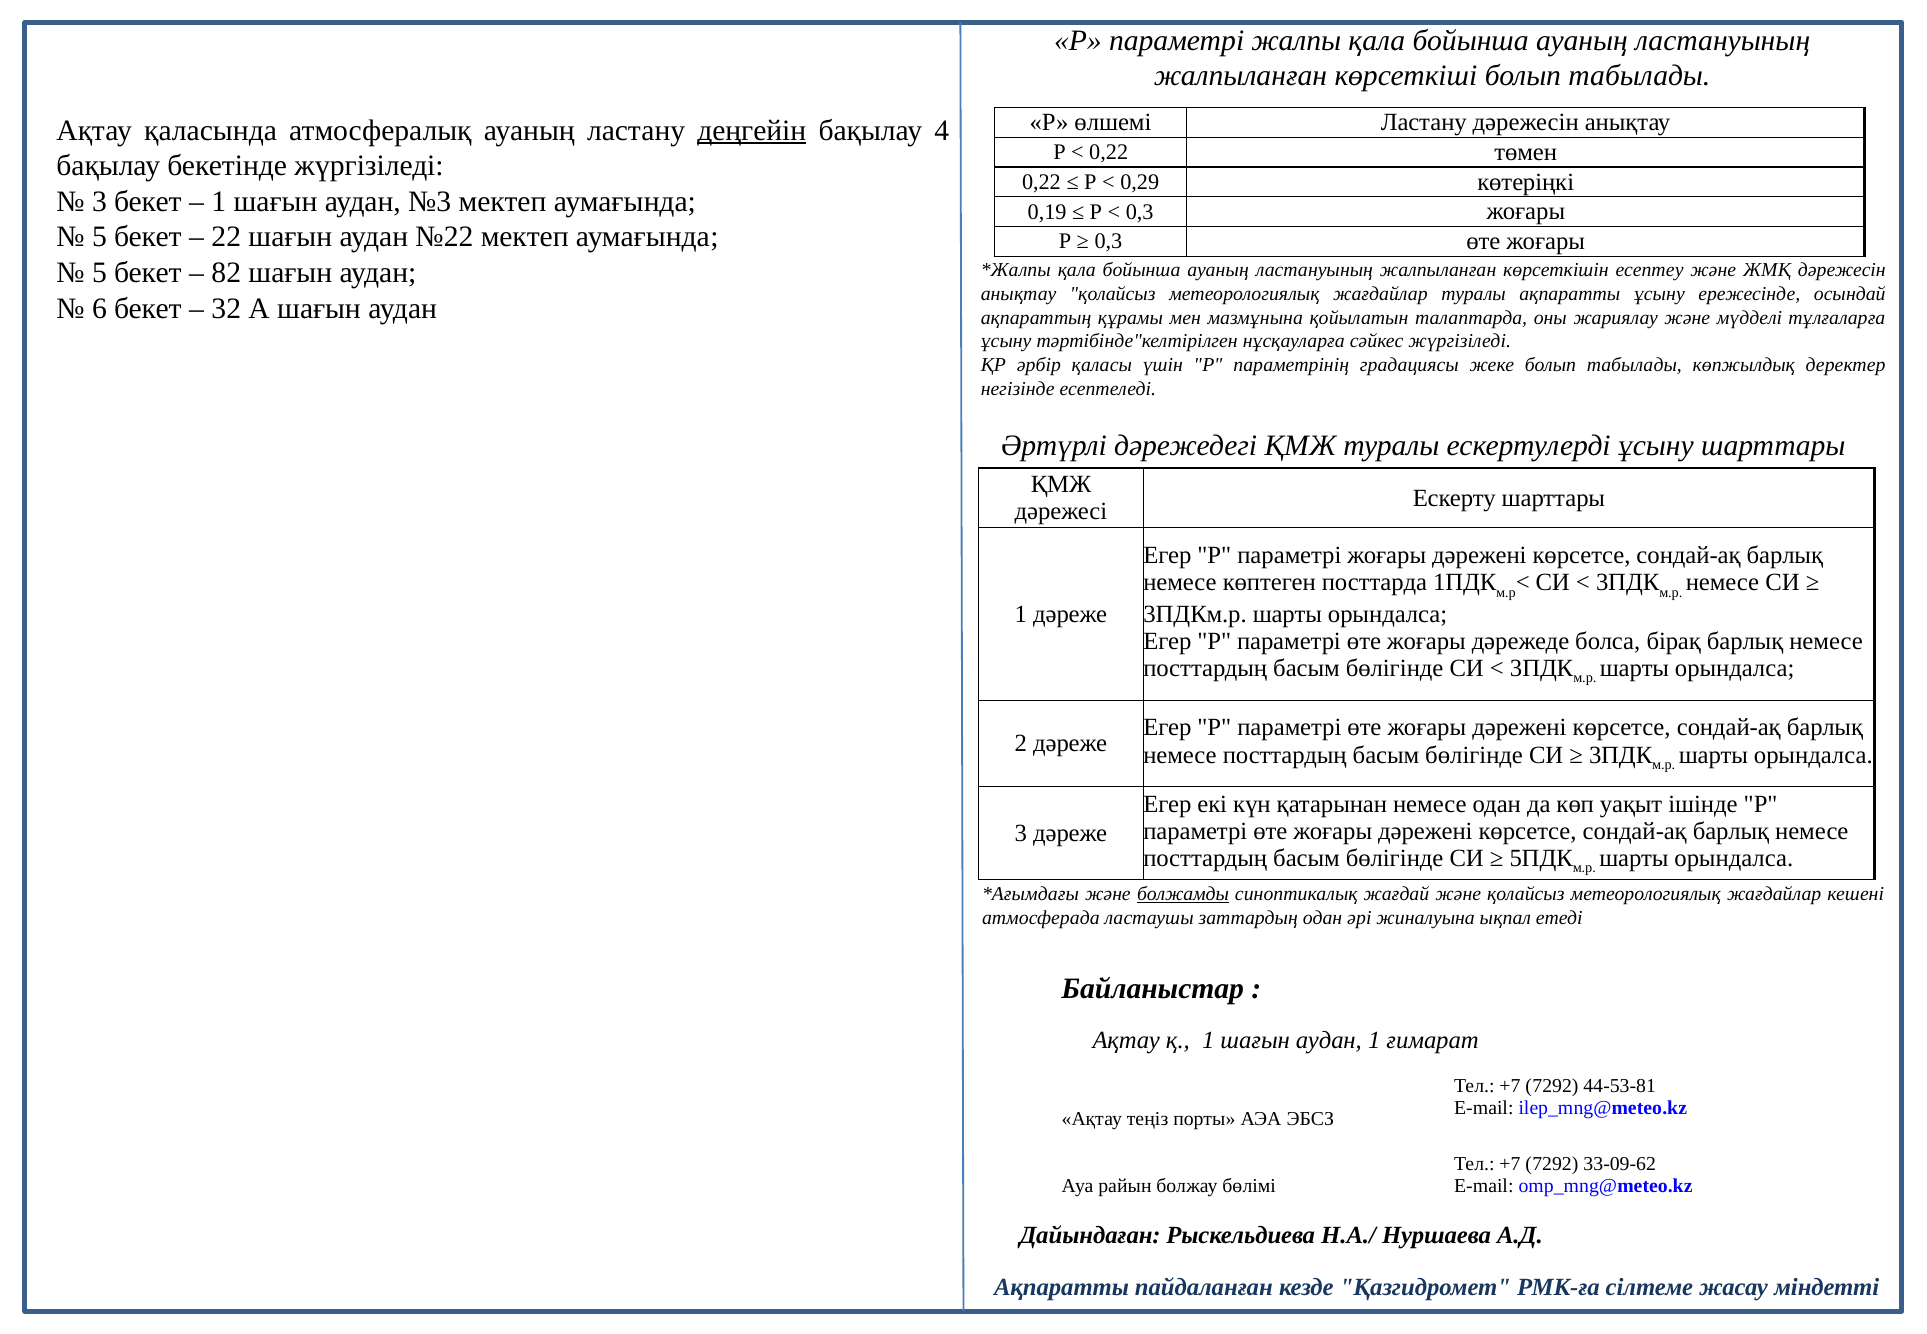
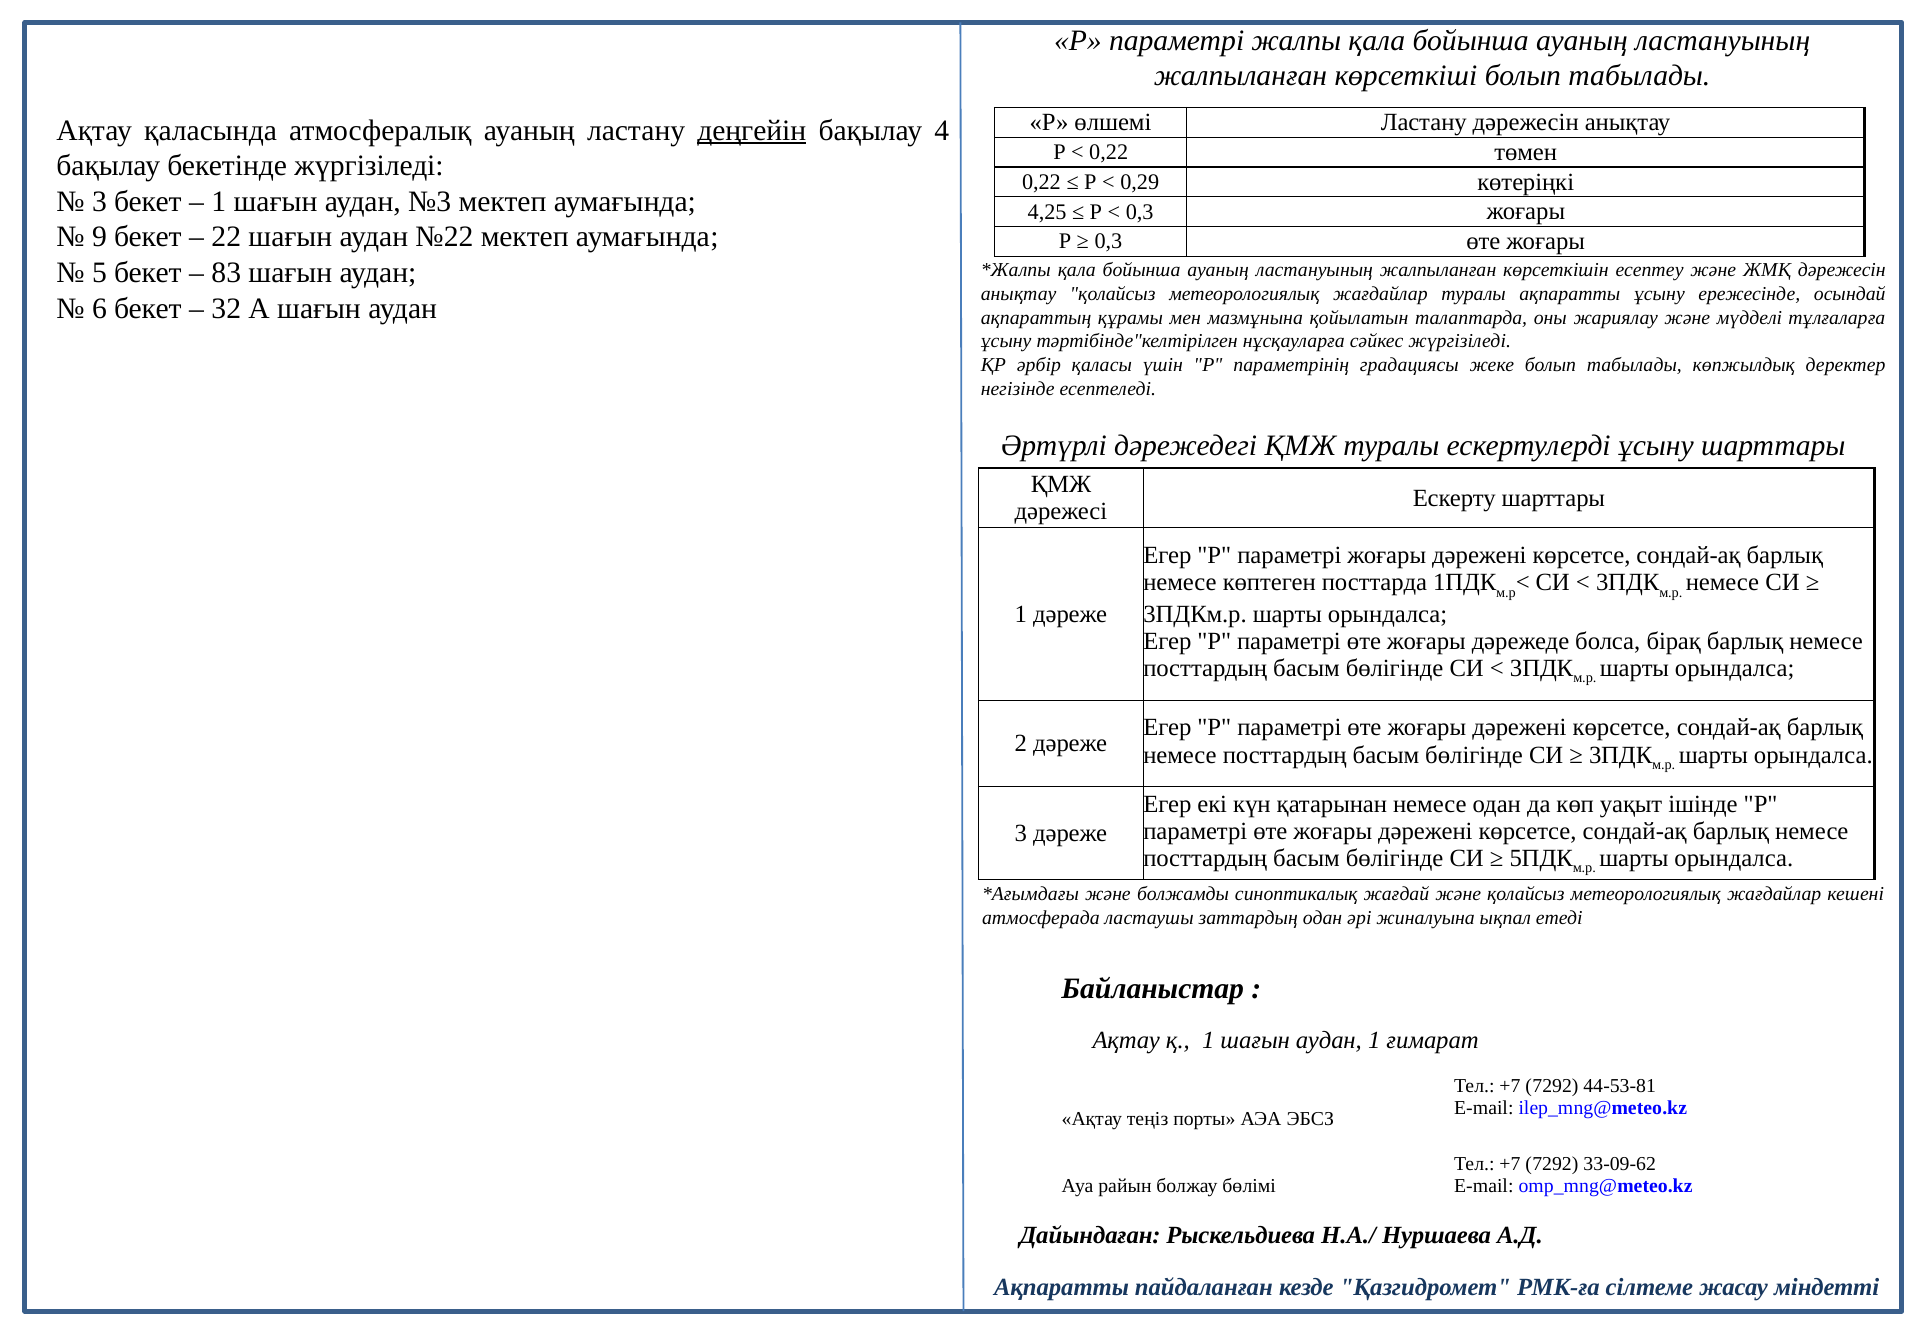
0,19: 0,19 -> 4,25 (1047, 212)
5: 5 -> 9 (99, 237)
82: 82 -> 83 (226, 273)
болжамды underline: present -> none (1183, 894)
